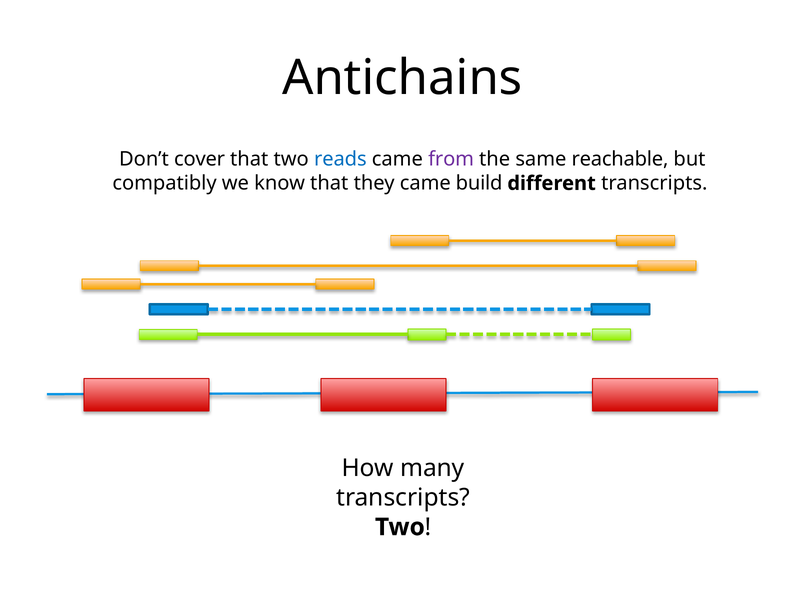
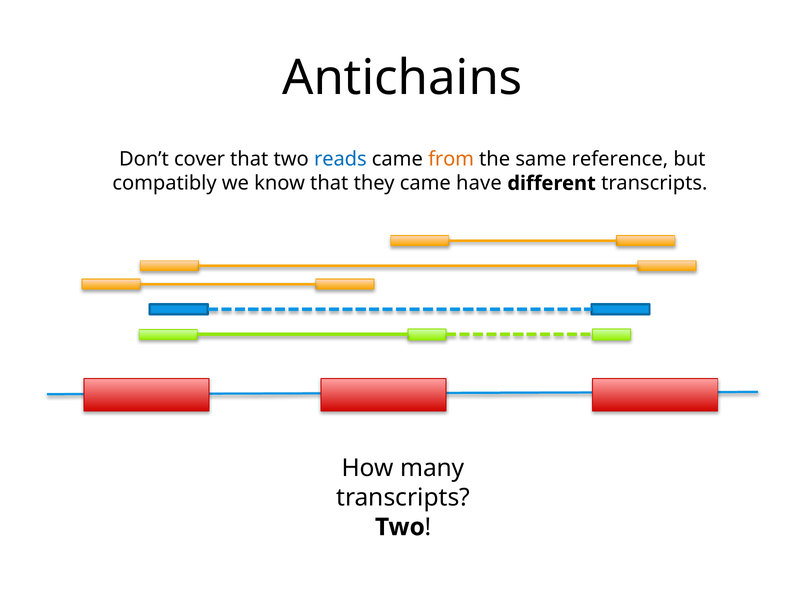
from colour: purple -> orange (451, 159)
reachable: reachable -> reference (620, 159)
build: build -> have (479, 184)
